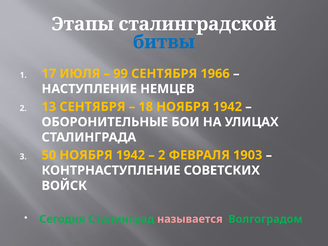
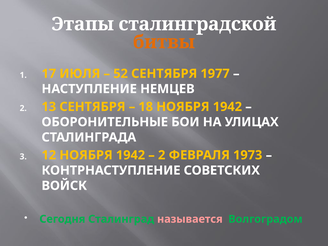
битвы colour: blue -> orange (164, 42)
99: 99 -> 52 (121, 74)
1966: 1966 -> 1977 (215, 74)
50: 50 -> 12 (49, 155)
1903: 1903 -> 1973 (248, 155)
